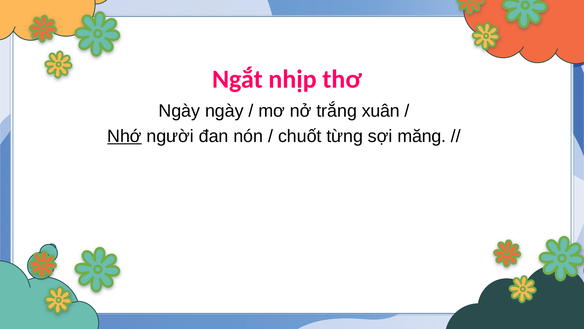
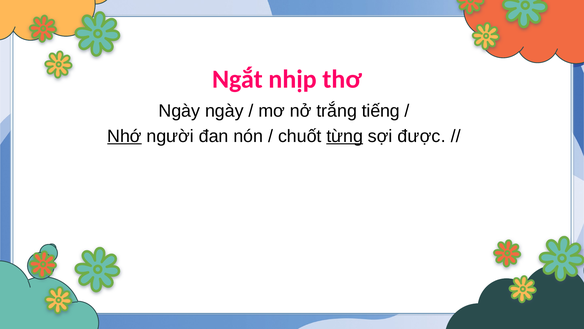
xuân: xuân -> tiếng (381, 111)
từng underline: none -> present (345, 136)
măng: măng -> được (422, 136)
